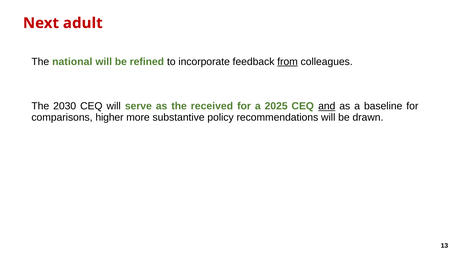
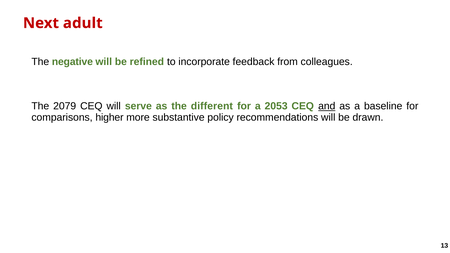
national: national -> negative (72, 62)
from underline: present -> none (288, 62)
2030: 2030 -> 2079 (65, 106)
received: received -> different (212, 106)
2025: 2025 -> 2053 (276, 106)
